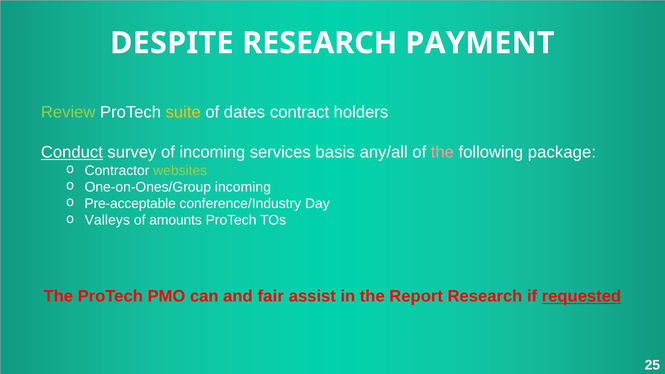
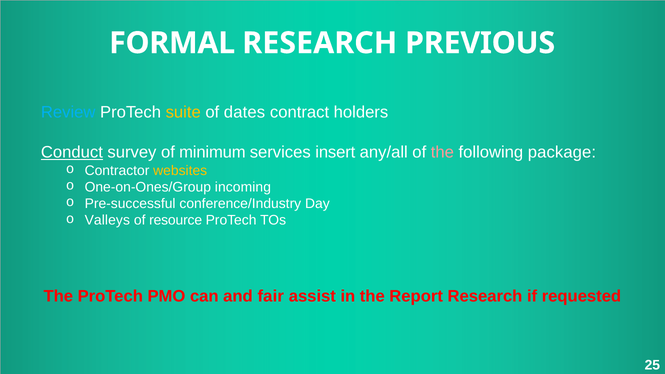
DESPITE: DESPITE -> FORMAL (172, 43)
PAYMENT: PAYMENT -> PREVIOUS (480, 43)
Review colour: light green -> light blue (68, 112)
of incoming: incoming -> minimum (212, 152)
basis: basis -> insert (335, 152)
websites colour: light green -> yellow (180, 170)
Pre-acceptable: Pre-acceptable -> Pre-successful (130, 204)
amounts: amounts -> resource (176, 220)
requested underline: present -> none (581, 296)
